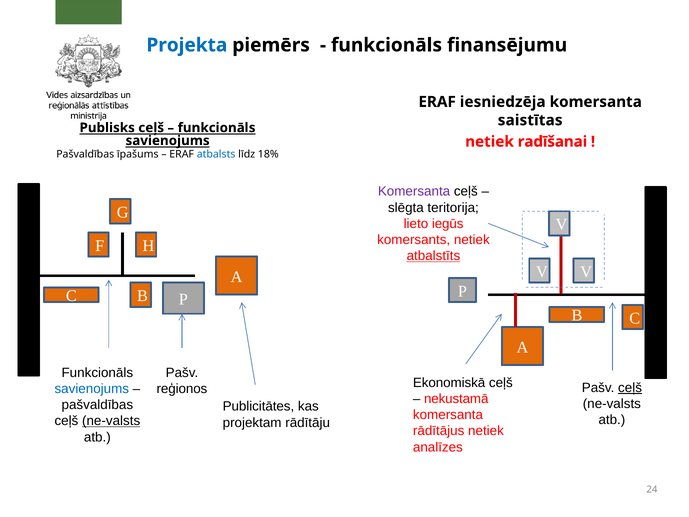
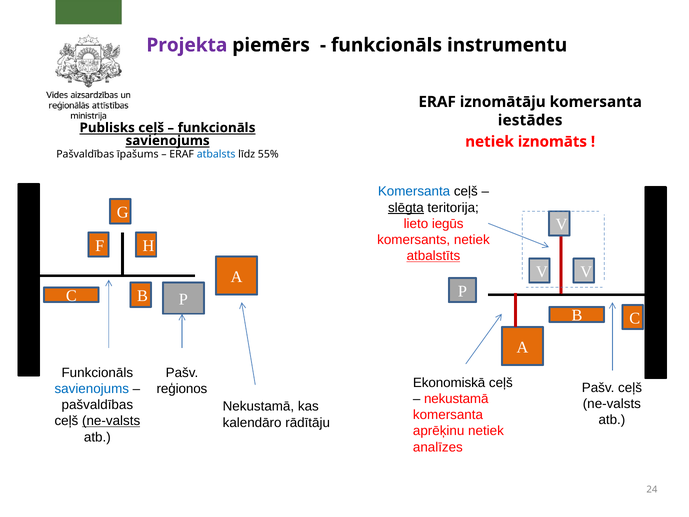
Projekta colour: blue -> purple (187, 45)
finansējumu: finansējumu -> instrumentu (507, 45)
iesniedzēja: iesniedzēja -> iznomātāju (503, 102)
saistītas: saistītas -> iestādes (530, 120)
radīšanai: radīšanai -> iznomāts (552, 142)
18%: 18% -> 55% (268, 154)
Komersanta colour: purple -> blue (414, 191)
slēgta underline: none -> present (406, 208)
ceļš underline: present -> none (630, 387)
Publicitātes: Publicitātes -> Nekustamā (258, 406)
projektam: projektam -> kalendāro (252, 422)
rādītājus: rādītājus -> aprēķinu (439, 431)
